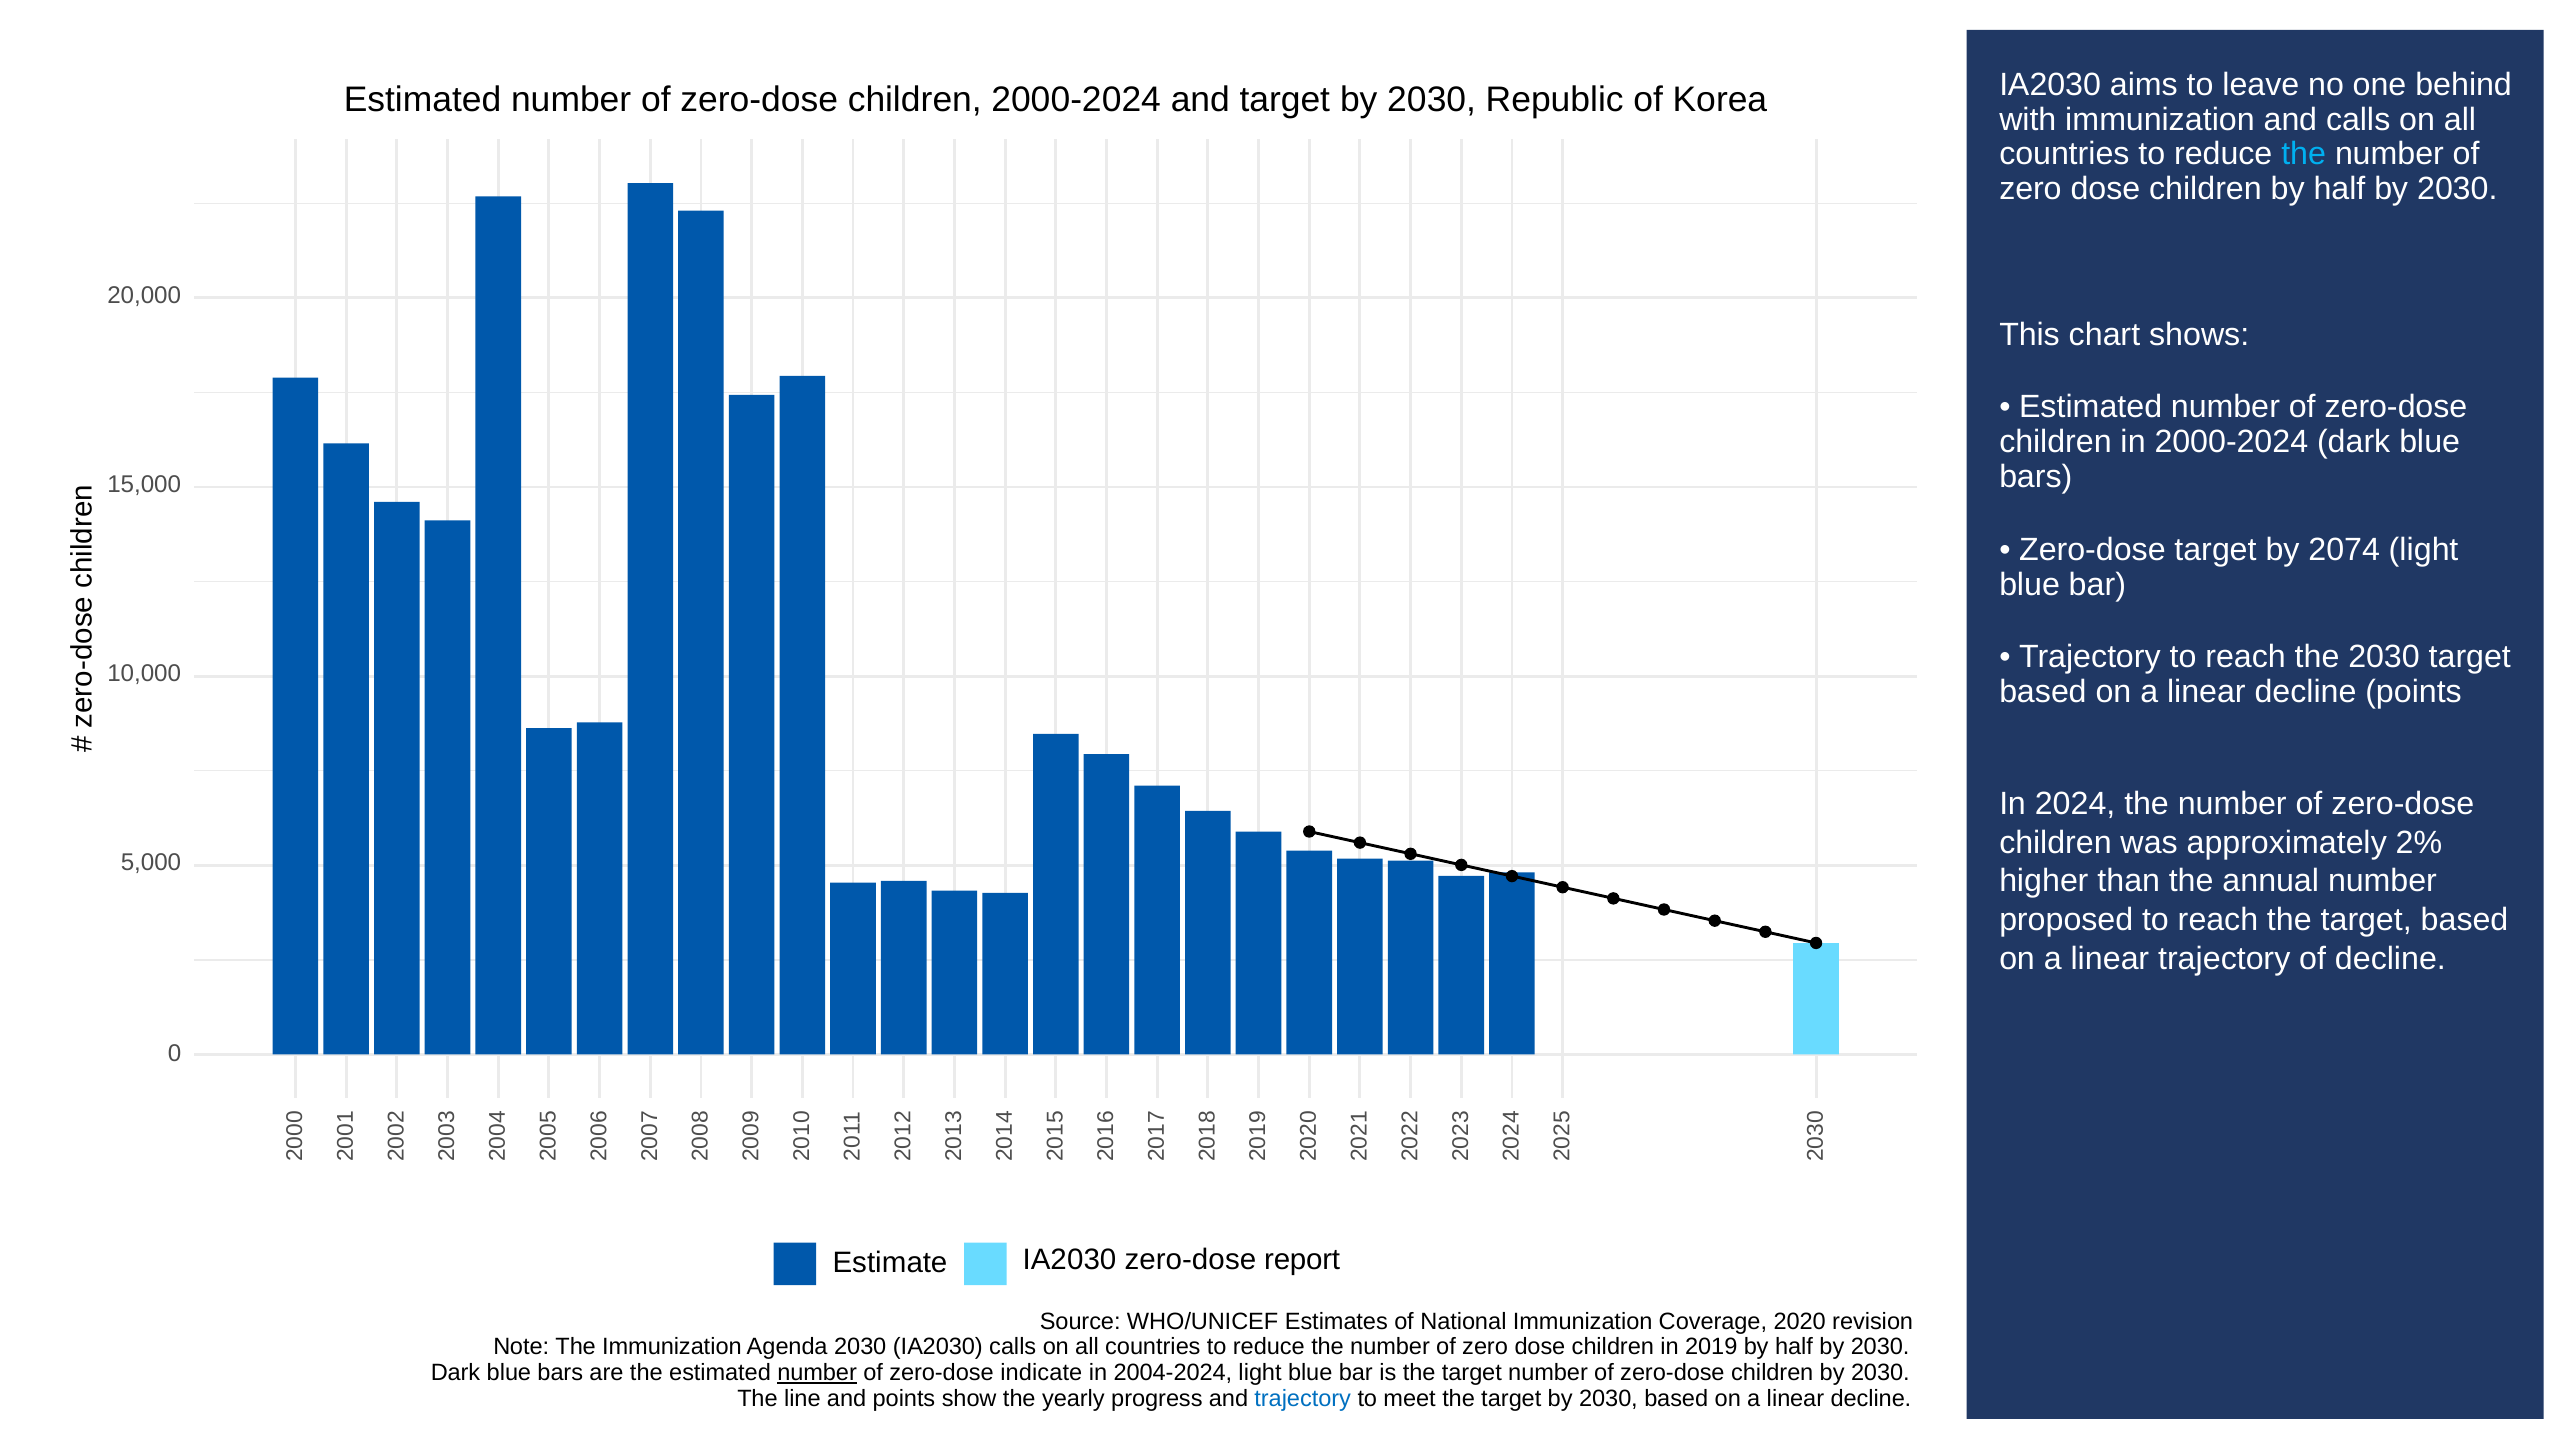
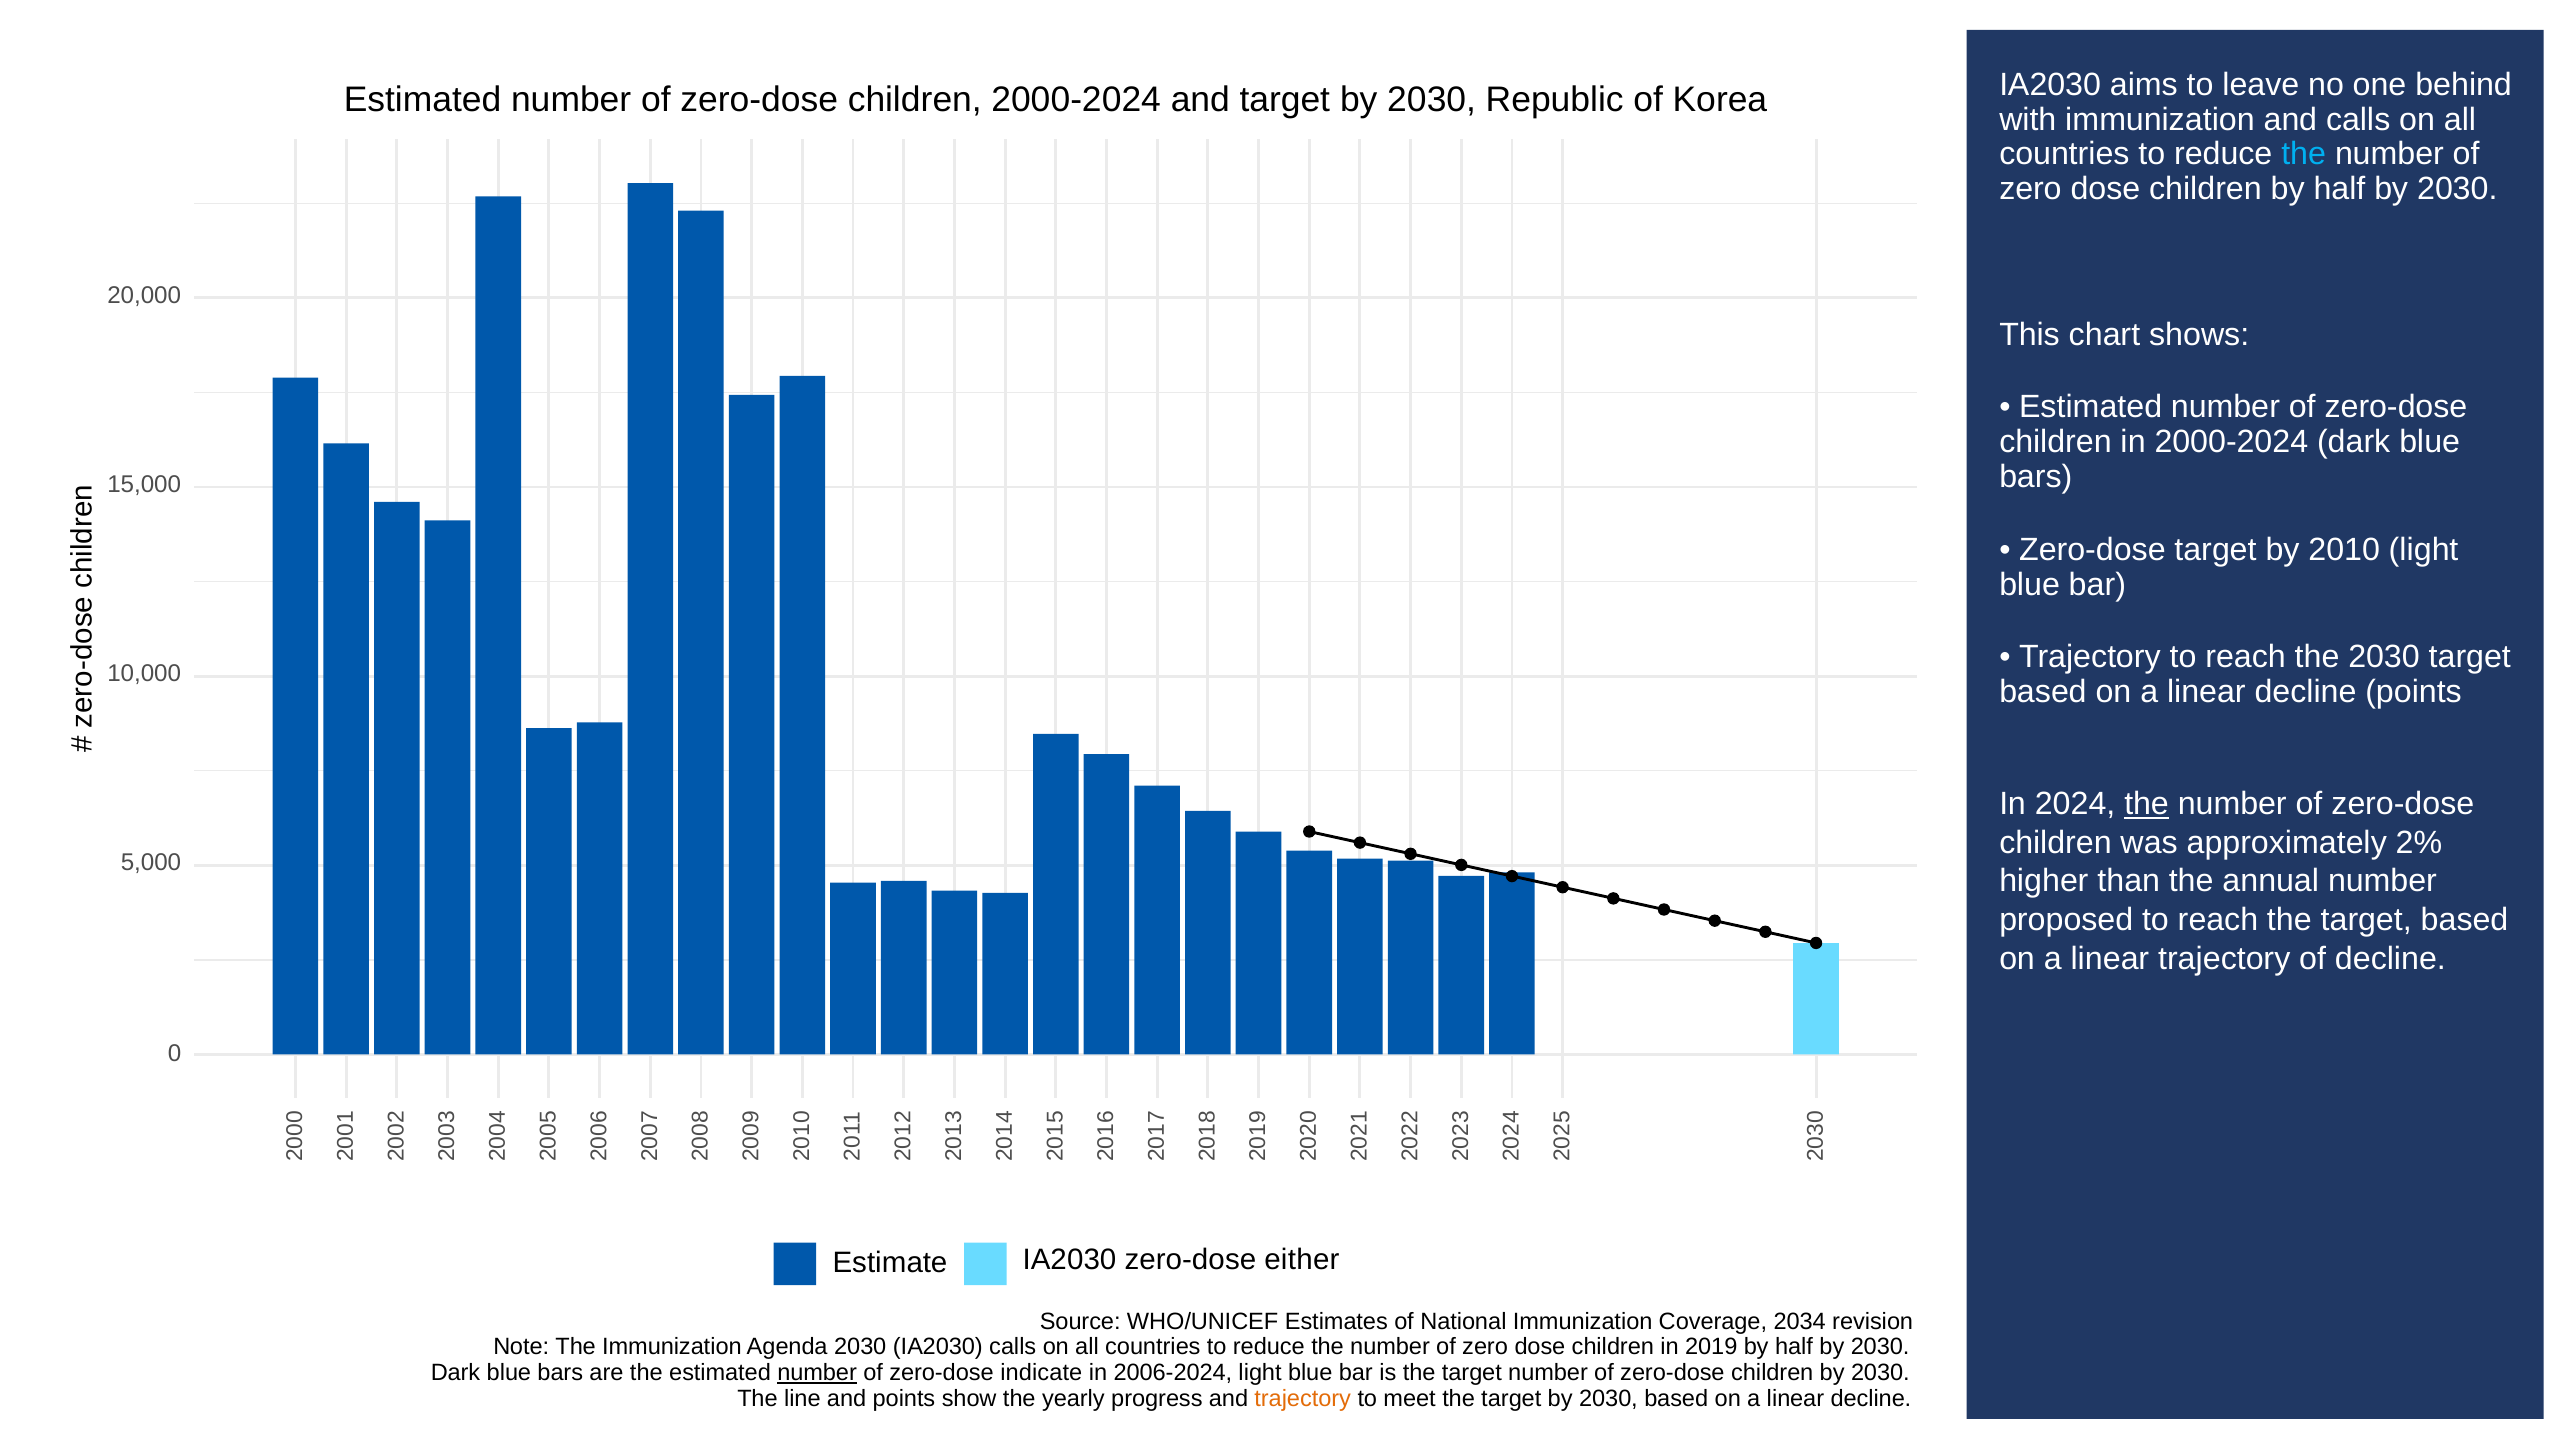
2074: 2074 -> 2010 (2344, 550)
the underline: none -> present (2147, 804)
report: report -> either (1302, 1260)
2020: 2020 -> 2034 (1800, 1322)
2004-2024: 2004-2024 -> 2006-2024 (1173, 1373)
trajectory colour: blue -> orange (1303, 1398)
